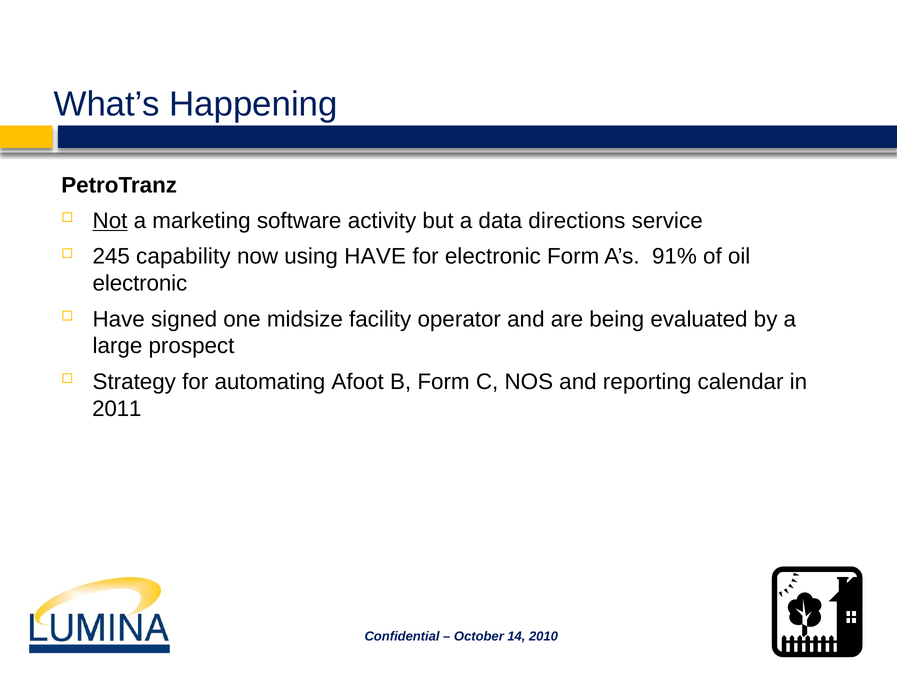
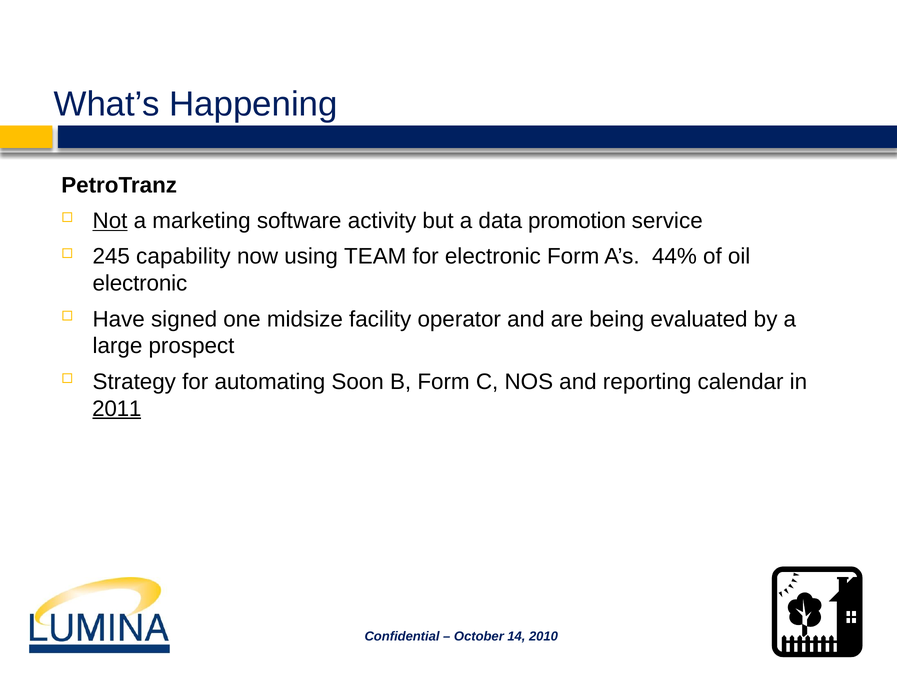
directions: directions -> promotion (577, 221)
using HAVE: HAVE -> TEAM (375, 256)
91%: 91% -> 44% (674, 256)
Afoot: Afoot -> Soon (358, 382)
2011 underline: none -> present (117, 408)
